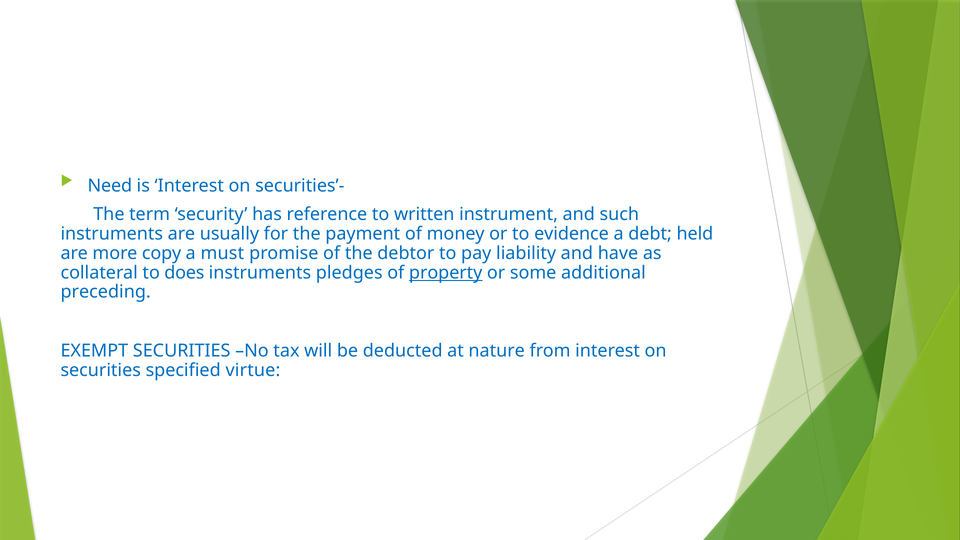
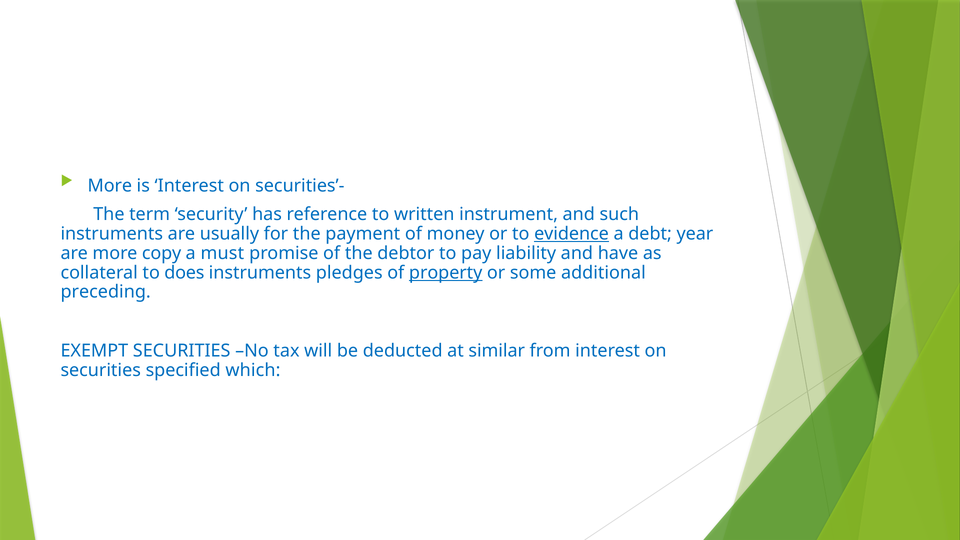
Need: Need -> More (110, 186)
evidence underline: none -> present (572, 234)
held: held -> year (695, 234)
nature: nature -> similar (497, 351)
virtue: virtue -> which (253, 370)
